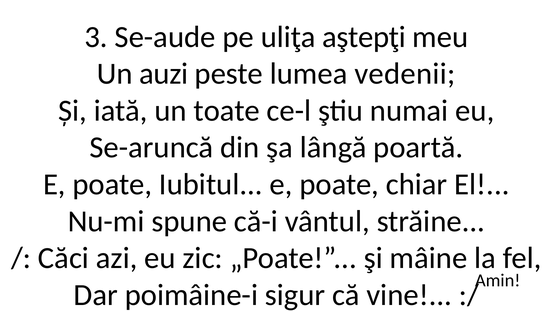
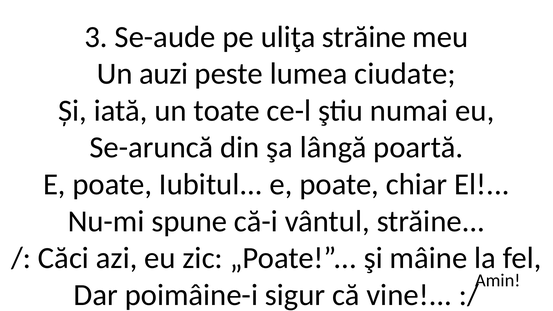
uliţa aştepţi: aştepţi -> străine (364, 37)
vedenii: vedenii -> ciudate (405, 74)
